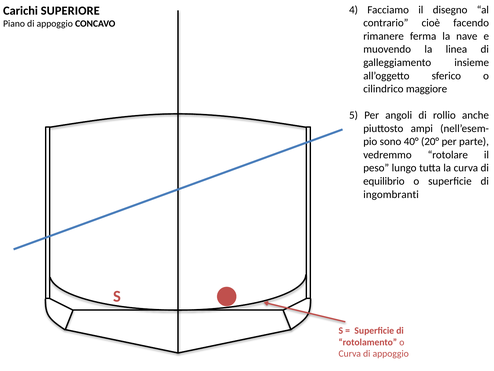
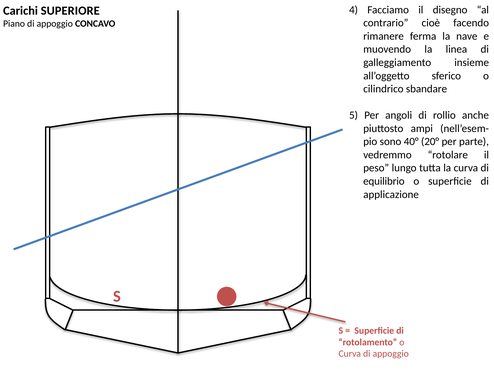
maggiore: maggiore -> sbandare (427, 89)
ingombranti: ingombranti -> applicazione (391, 194)
